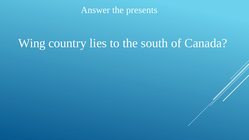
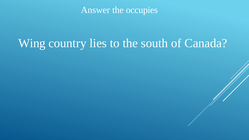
presents: presents -> occupies (142, 10)
